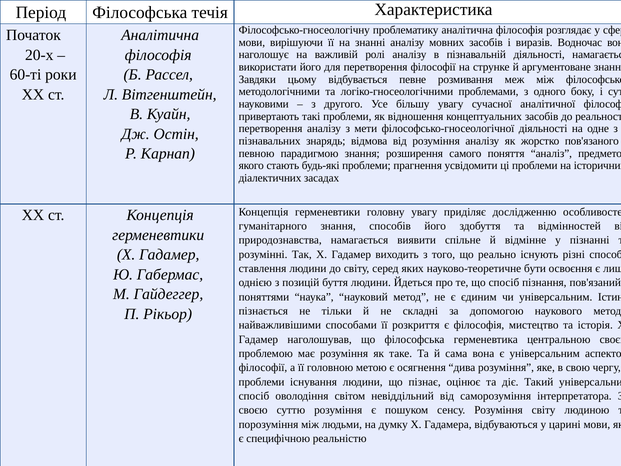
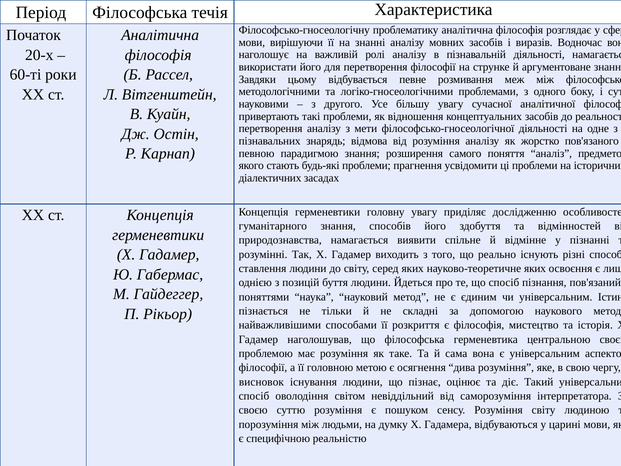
науково-теоретичне бути: бути -> яких (535, 268)
проблеми: проблеми -> висновок (261, 382)
